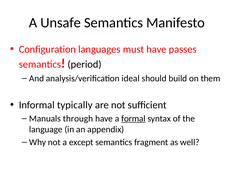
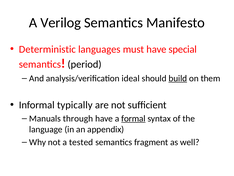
Unsafe: Unsafe -> Verilog (61, 23)
Configuration: Configuration -> Deterministic (47, 49)
passes: passes -> special (183, 49)
build underline: none -> present (178, 78)
except: except -> tested (81, 142)
